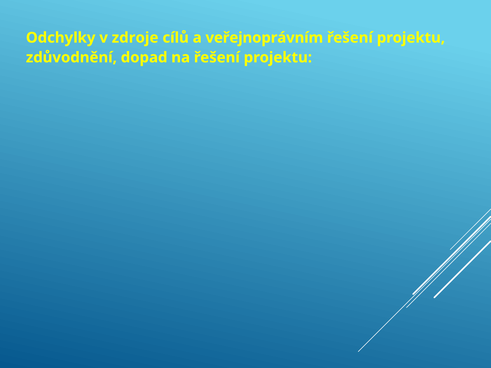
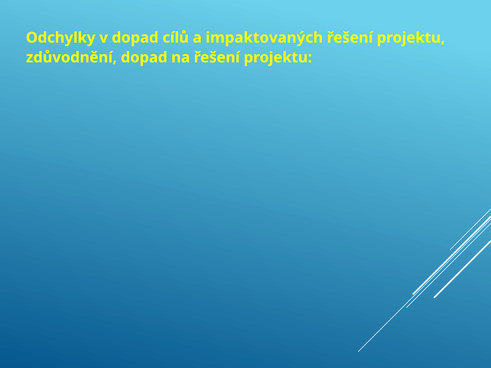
v zdroje: zdroje -> dopad (135, 38)
veřejnoprávním: veřejnoprávním -> impaktovaných (264, 38)
